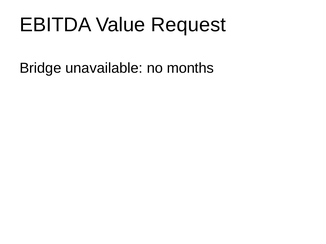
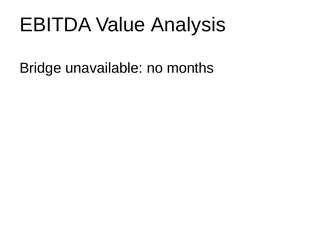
Request: Request -> Analysis (188, 25)
